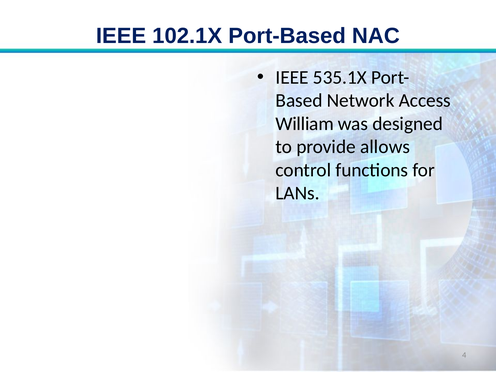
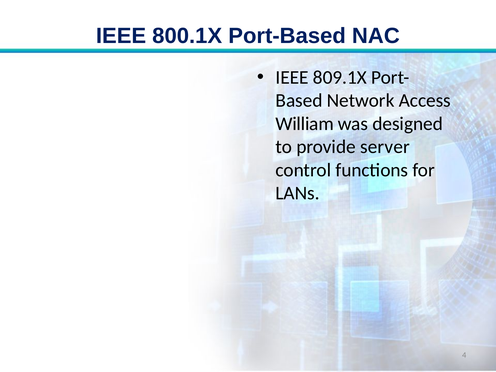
102.1X: 102.1X -> 800.1X (187, 36)
535.1X: 535.1X -> 809.1X (340, 77)
allows: allows -> server (385, 147)
